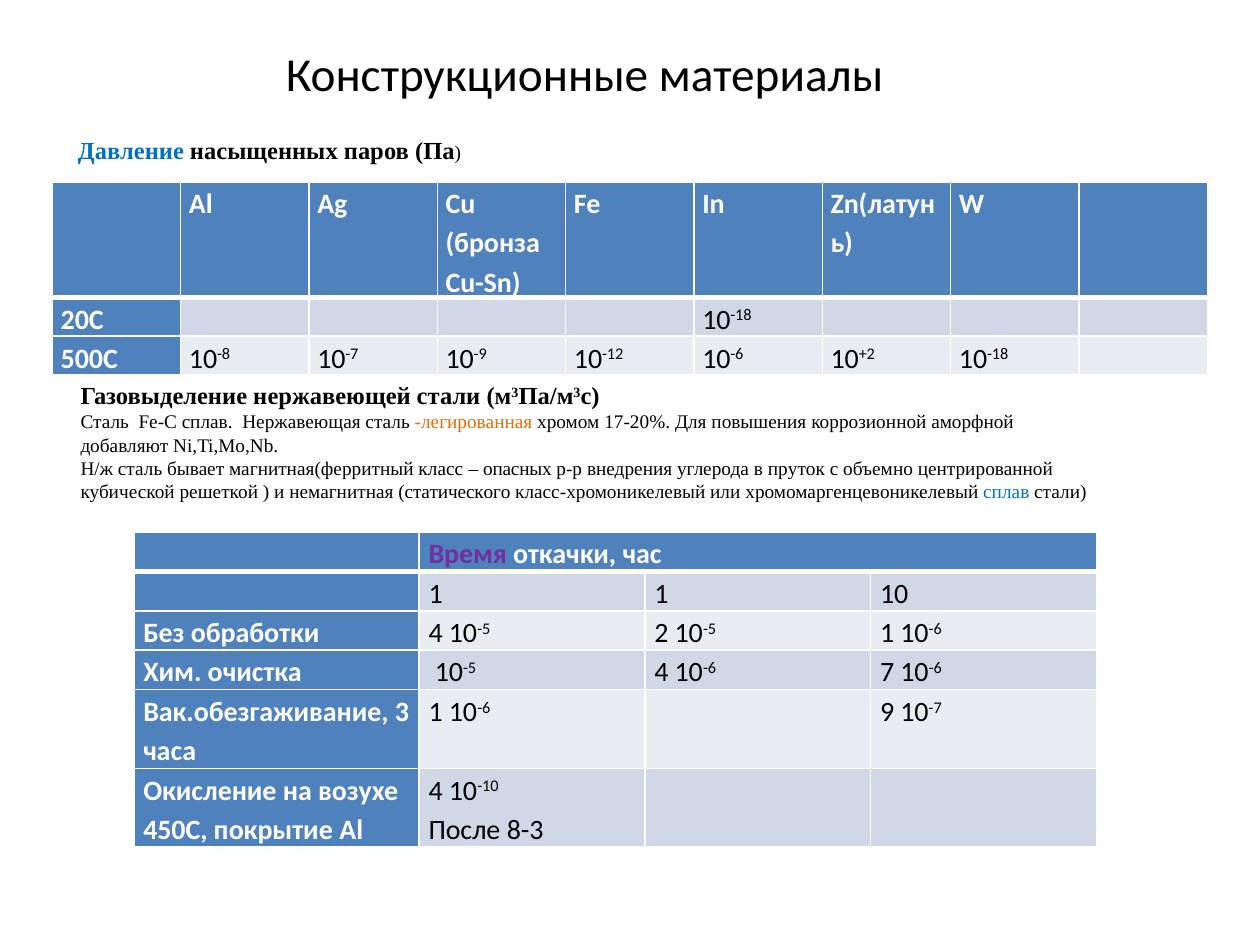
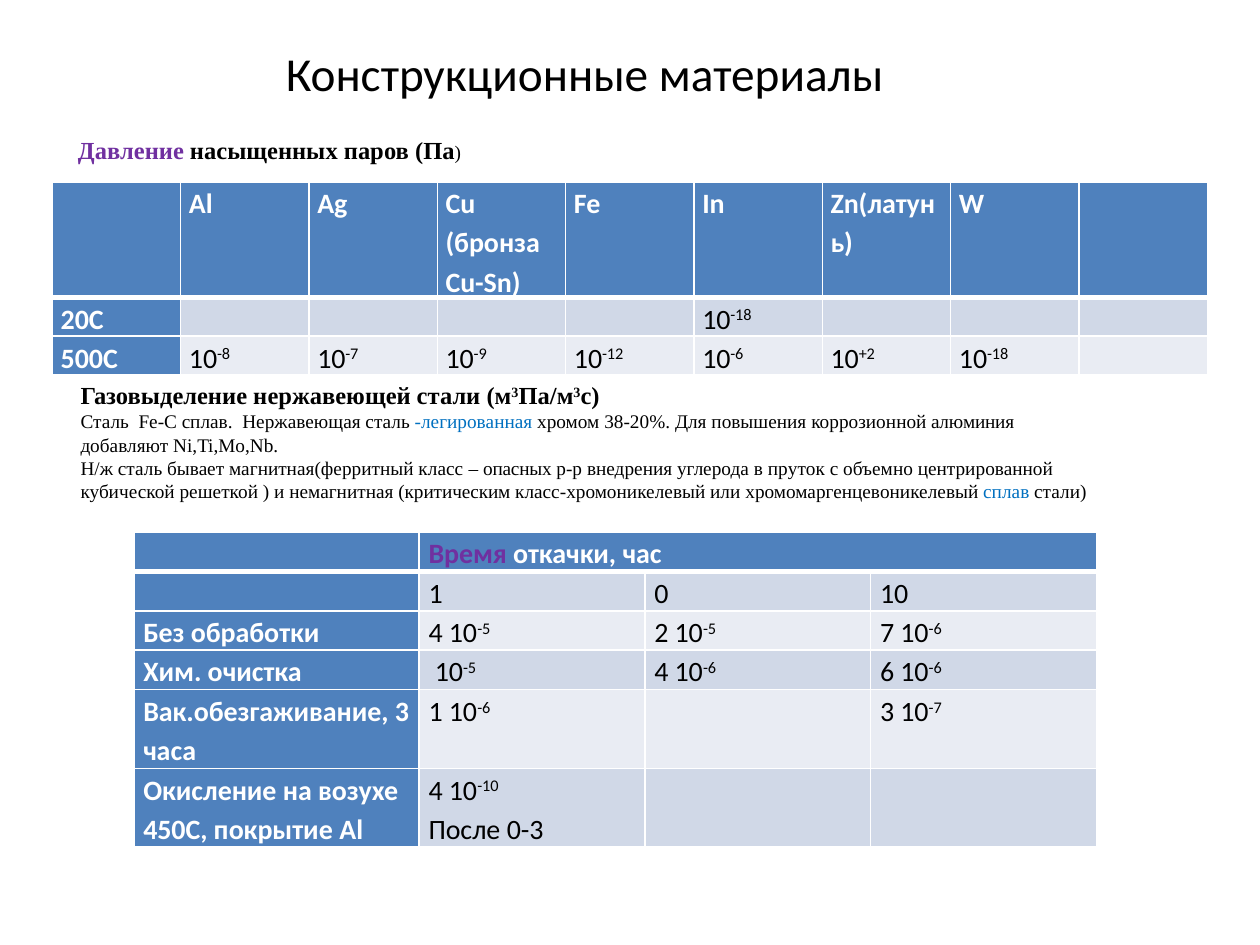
Давление colour: blue -> purple (131, 152)
легированная colour: orange -> blue (473, 423)
17-20%: 17-20% -> 38-20% (637, 423)
аморфной: аморфной -> алюминия (973, 423)
статического: статического -> критическим (454, 492)
1 1: 1 -> 0 (661, 594)
10-5 1: 1 -> 7 (887, 633)
7: 7 -> 6 (887, 673)
10-6 9: 9 -> 3 (887, 712)
8-3: 8-3 -> 0-3 (525, 830)
